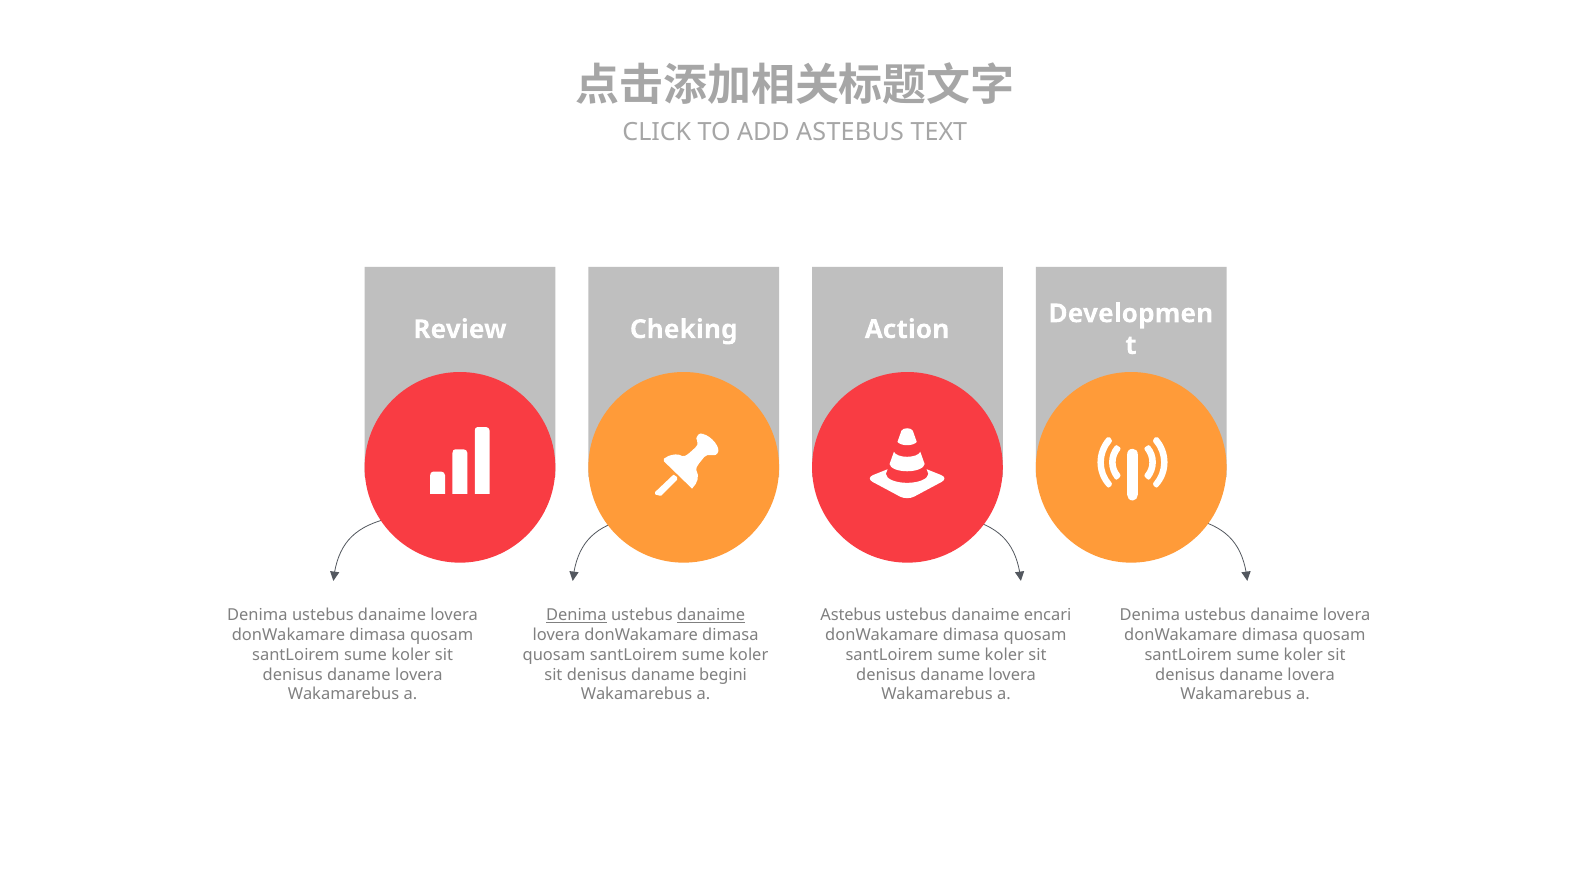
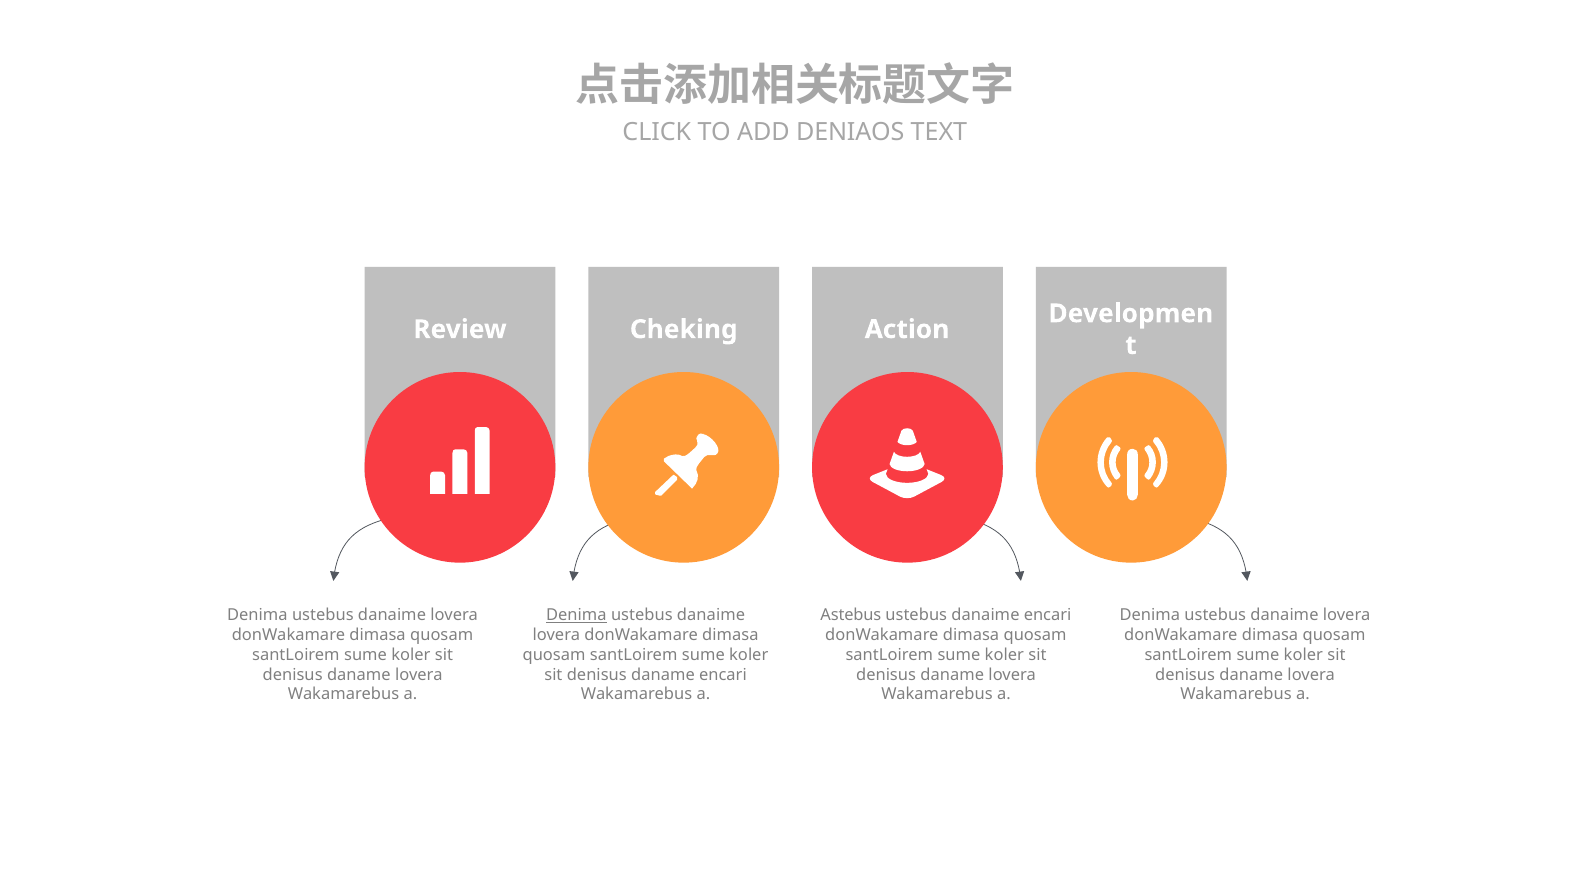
ADD ASTEBUS: ASTEBUS -> DENIAOS (850, 133)
danaime underline: present -> none (711, 615)
daname begini: begini -> encari (723, 675)
